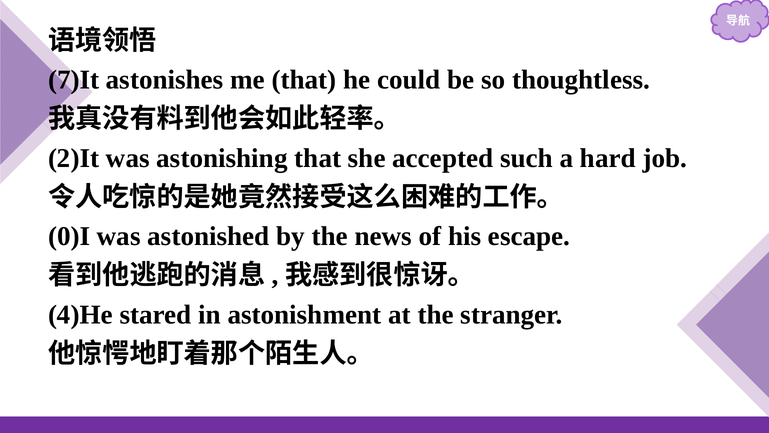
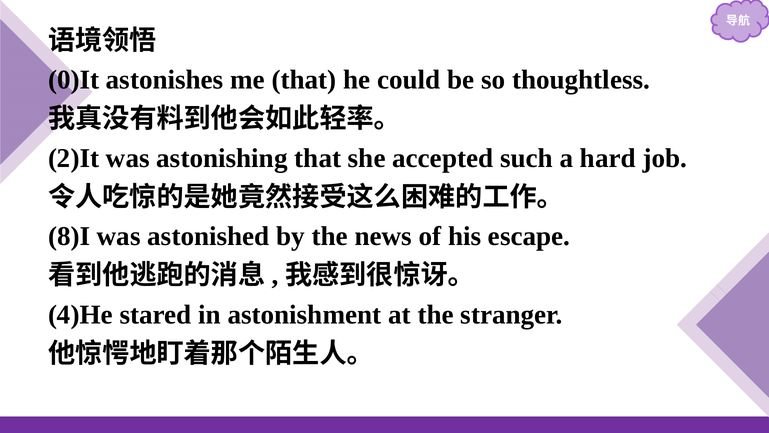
7)It: 7)It -> 0)It (74, 80)
0)I: 0)I -> 8)I (69, 236)
